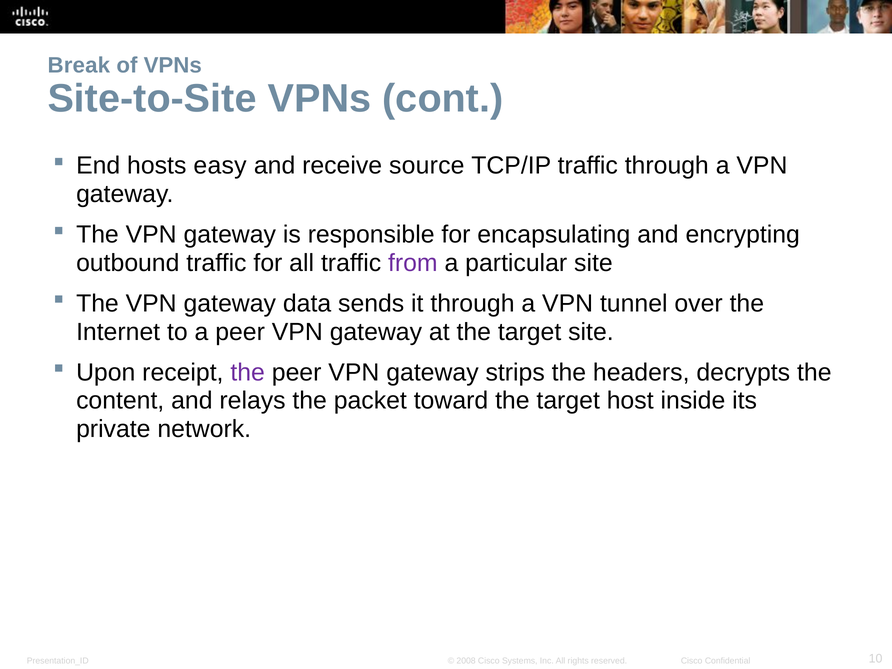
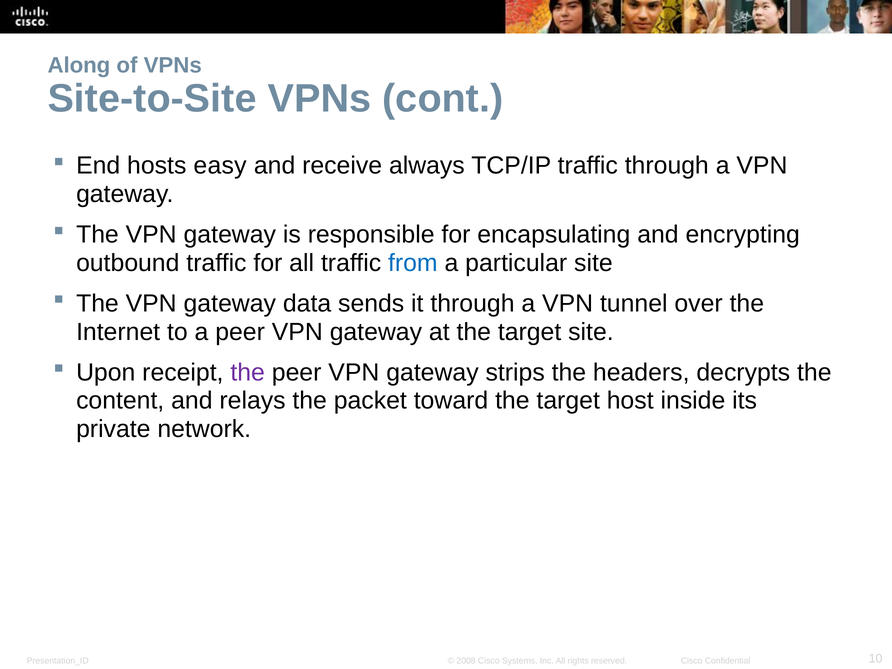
Break: Break -> Along (79, 65)
source: source -> always (427, 166)
from colour: purple -> blue (413, 263)
